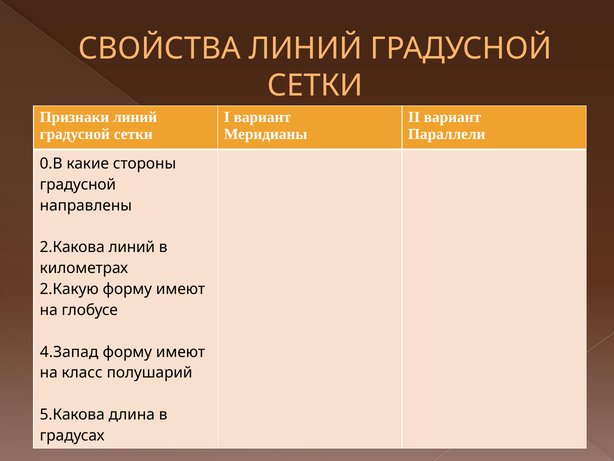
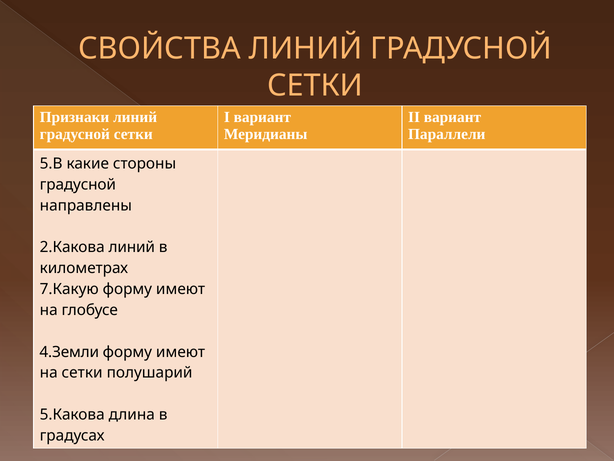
0.В: 0.В -> 5.В (51, 164)
2.Какую: 2.Какую -> 7.Какую (69, 289)
4.Запад: 4.Запад -> 4.Земли (69, 352)
на класс: класс -> сетки (82, 372)
